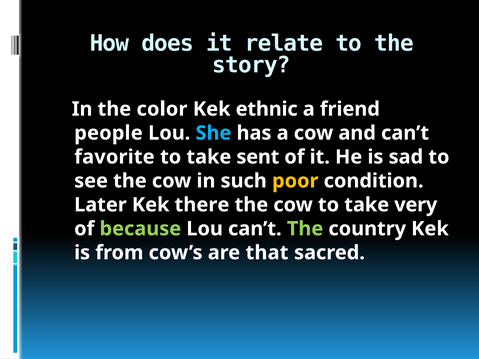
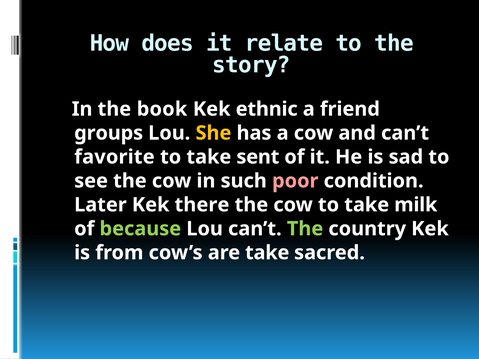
color: color -> book (162, 109)
people: people -> groups (109, 133)
She colour: light blue -> yellow (213, 133)
poor colour: yellow -> pink (295, 181)
very: very -> milk (416, 205)
are that: that -> take (267, 253)
